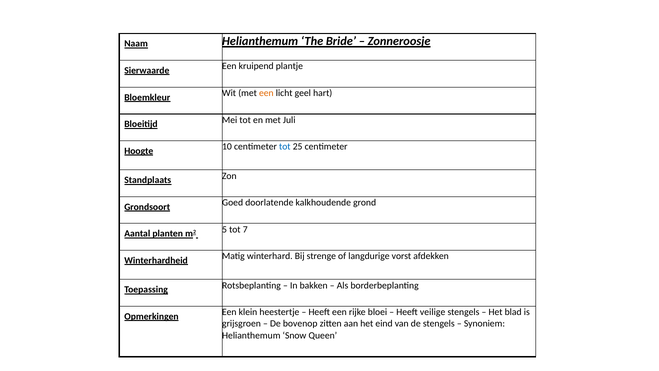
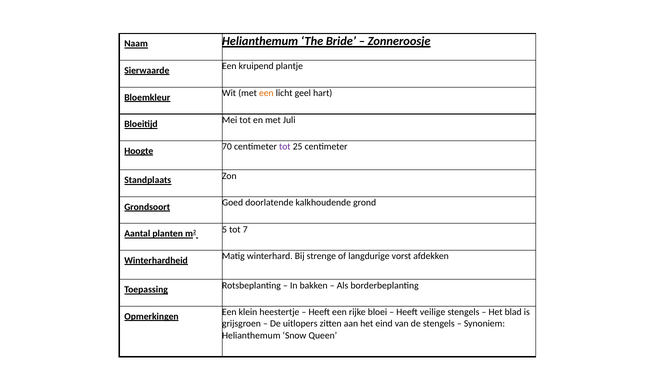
10: 10 -> 70 (227, 147)
tot colour: blue -> purple (285, 147)
bovenop: bovenop -> uitlopers (300, 324)
